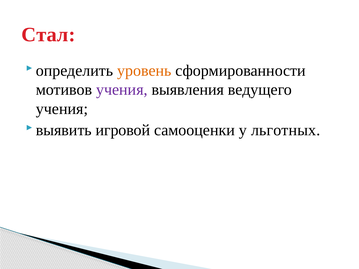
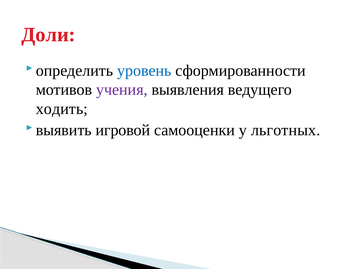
Стал: Стал -> Доли (49, 35)
уровень colour: orange -> blue (144, 71)
учения: учения -> ходить (62, 109)
